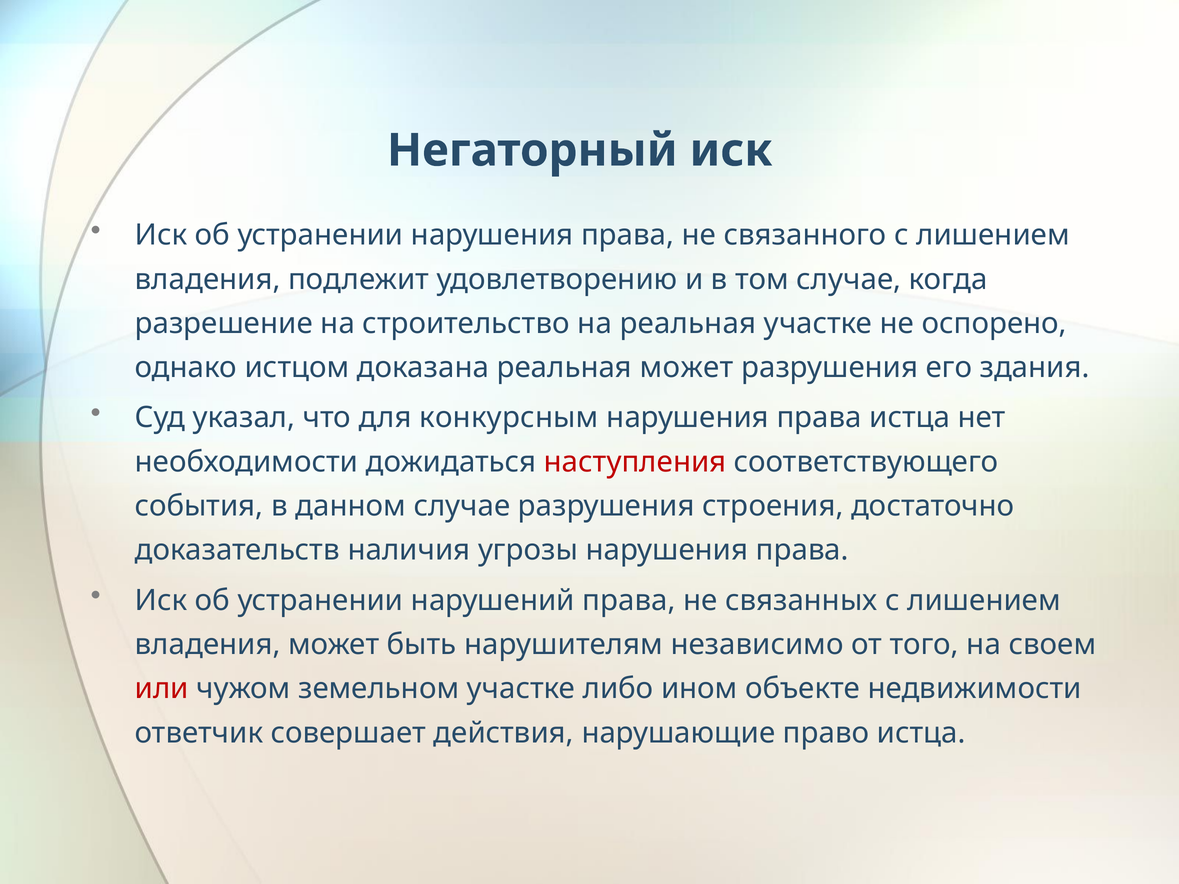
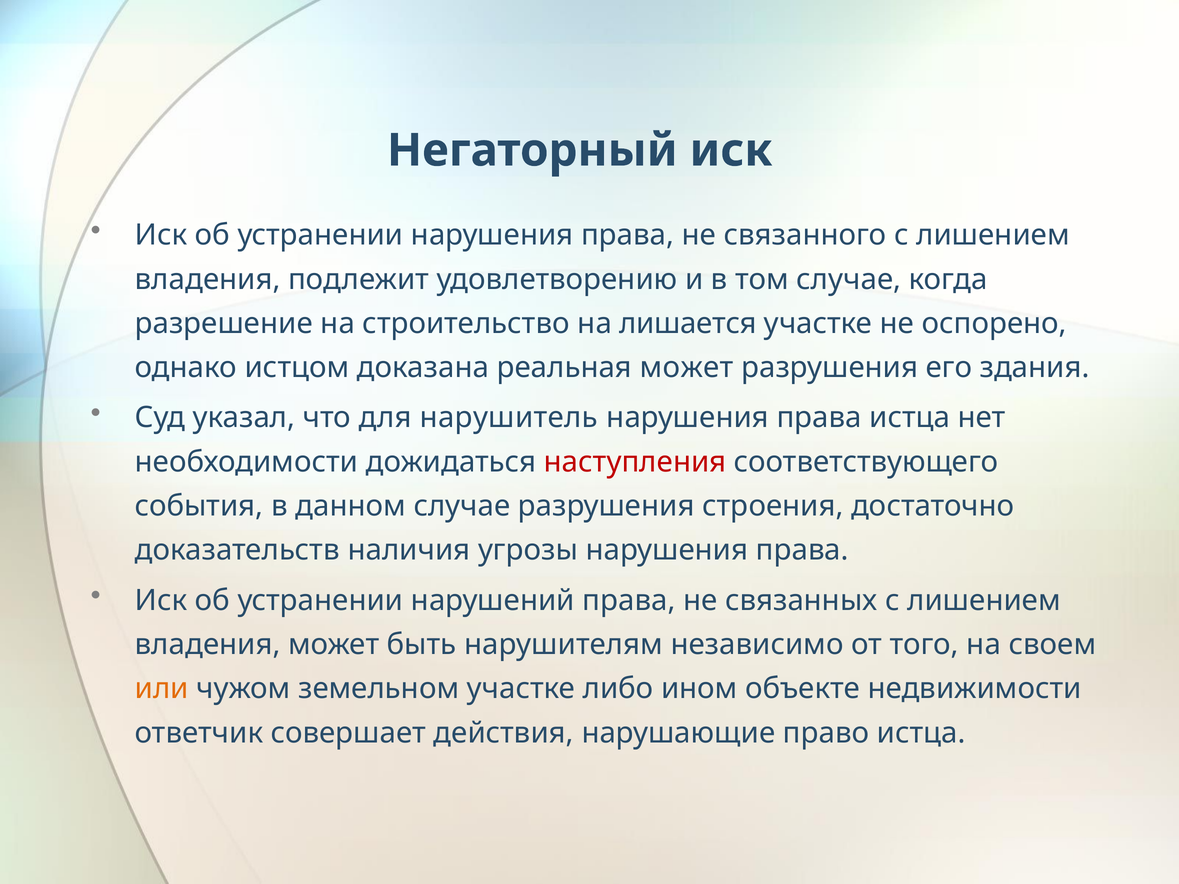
на реальная: реальная -> лишается (688, 324)
конкурсным: конкурсным -> нарушитель (509, 418)
или colour: red -> orange (162, 689)
